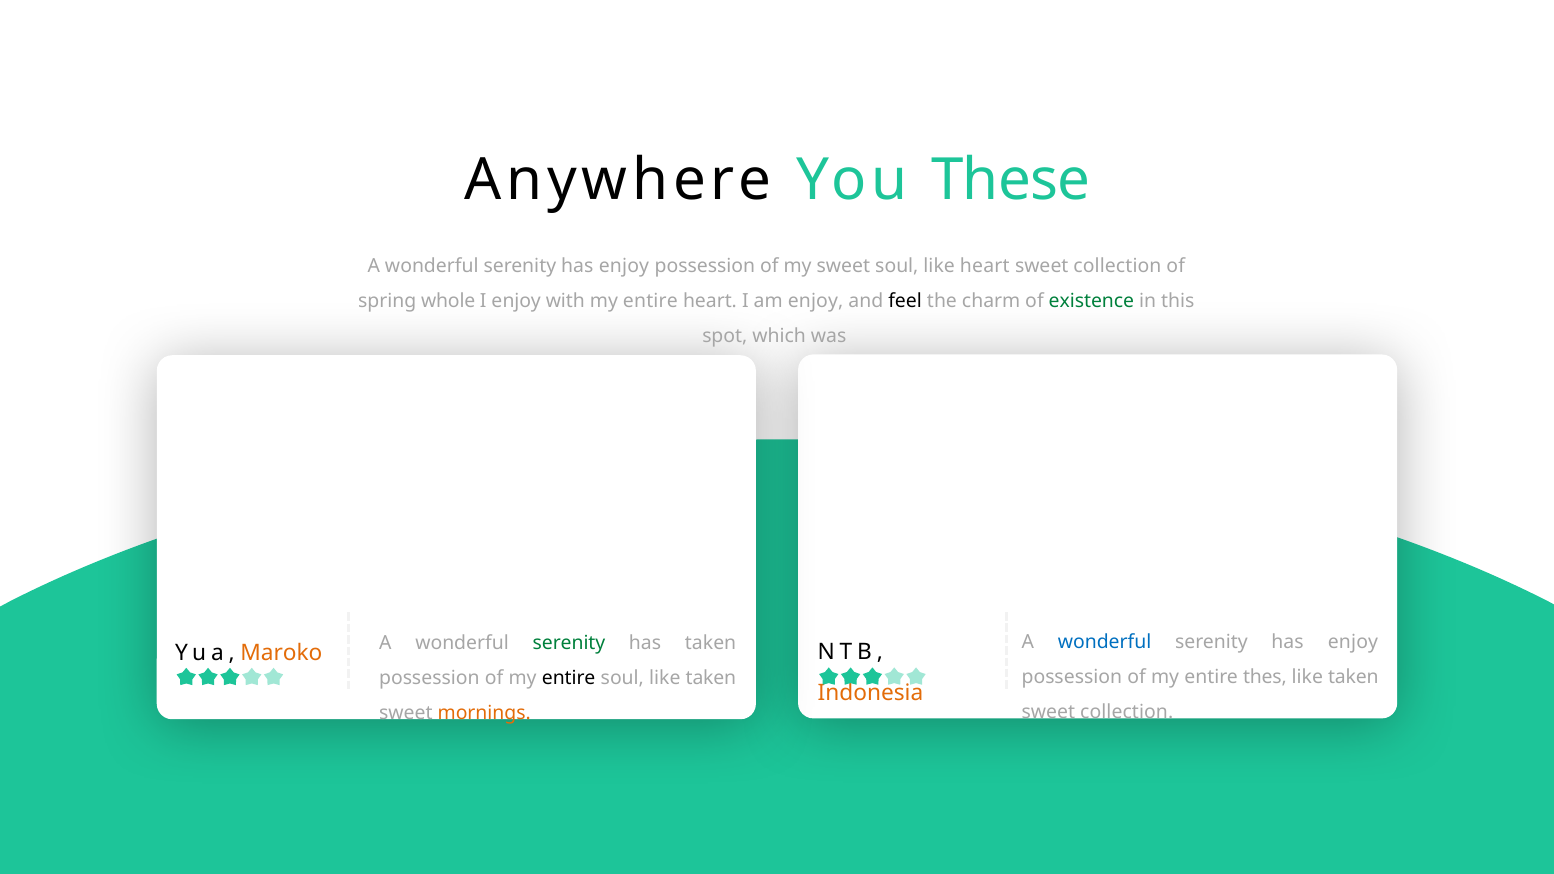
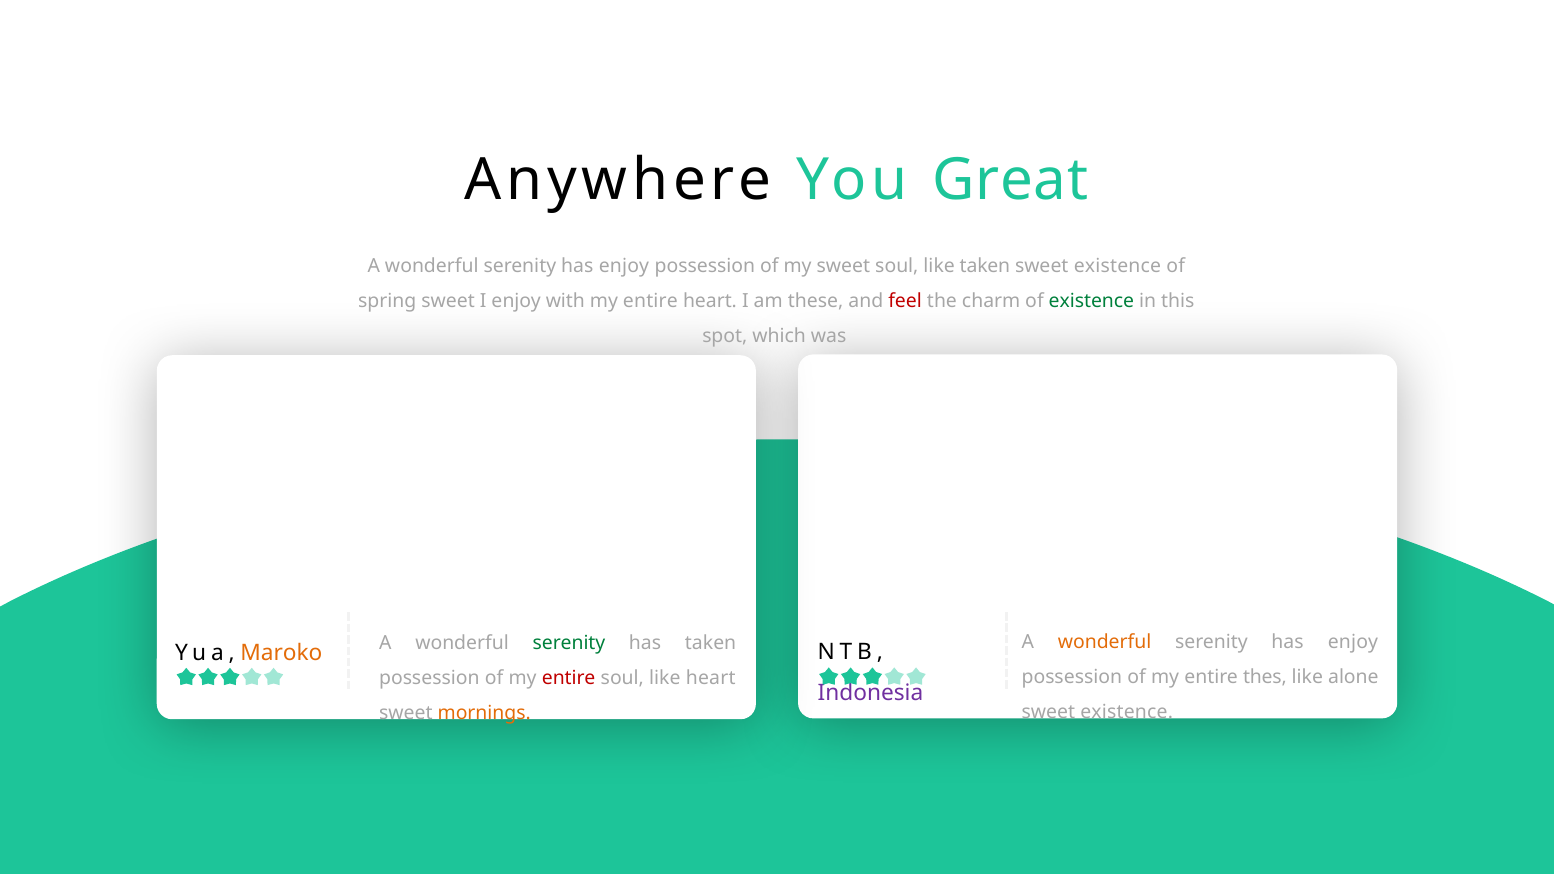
These: These -> Great (1010, 181)
like heart: heart -> taken (985, 266)
collection: collection -> existence (1117, 266)
spring whole: whole -> sweet (448, 301)
am enjoy: enjoy -> these (816, 301)
feel colour: black -> red (905, 301)
wonderful colour: blue -> orange (1105, 643)
taken: taken -> alone (1353, 677)
entire colour: black -> red (569, 678)
soul like taken: taken -> heart (711, 678)
Indonesia colour: orange -> purple (870, 693)
collection: collection -> existence (1127, 712)
